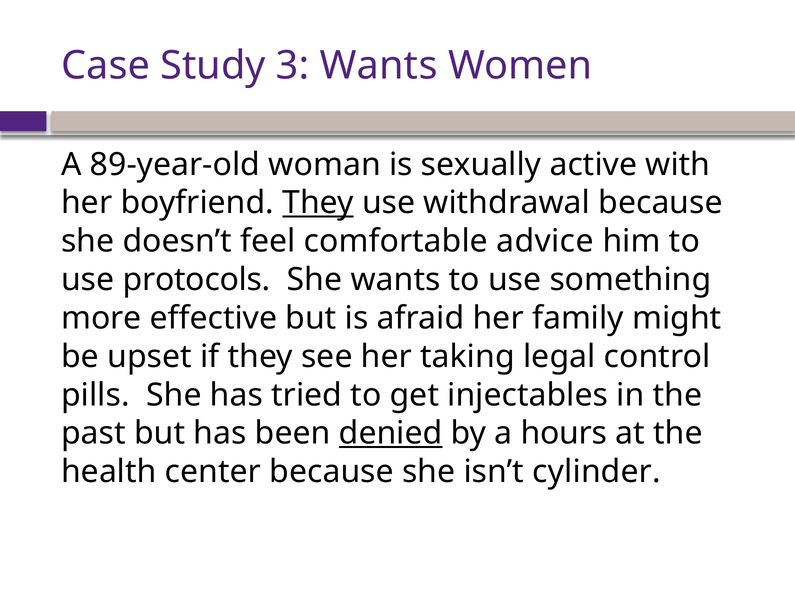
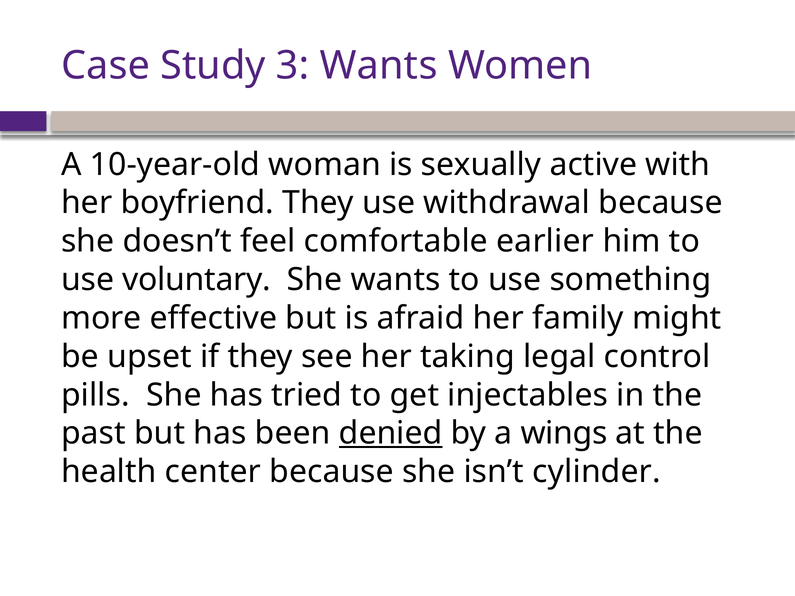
89-year-old: 89-year-old -> 10-year-old (175, 165)
They underline: present -> none (318, 203)
advice: advice -> earlier (545, 241)
protocols: protocols -> voluntary (197, 280)
hours: hours -> wings (564, 434)
